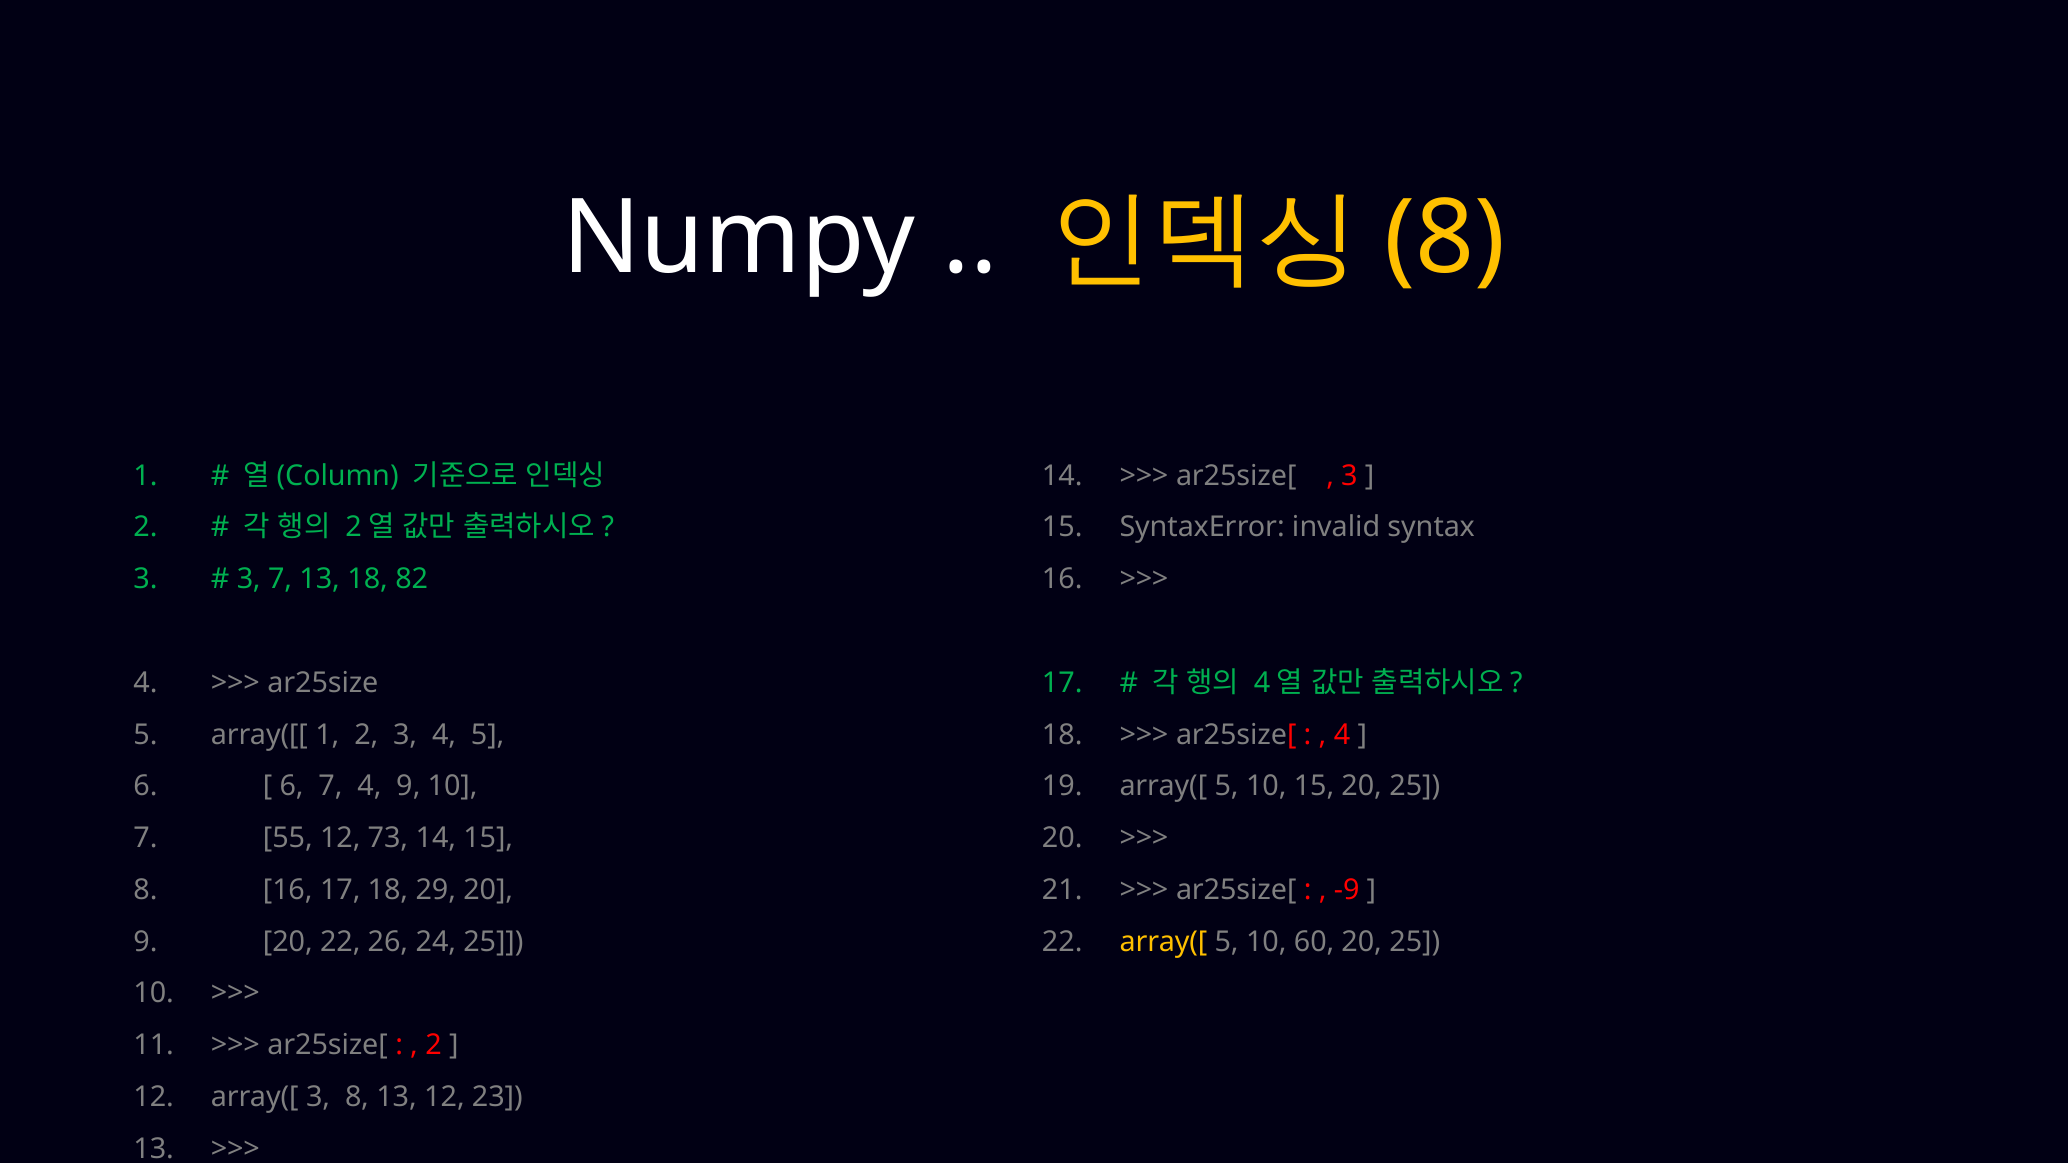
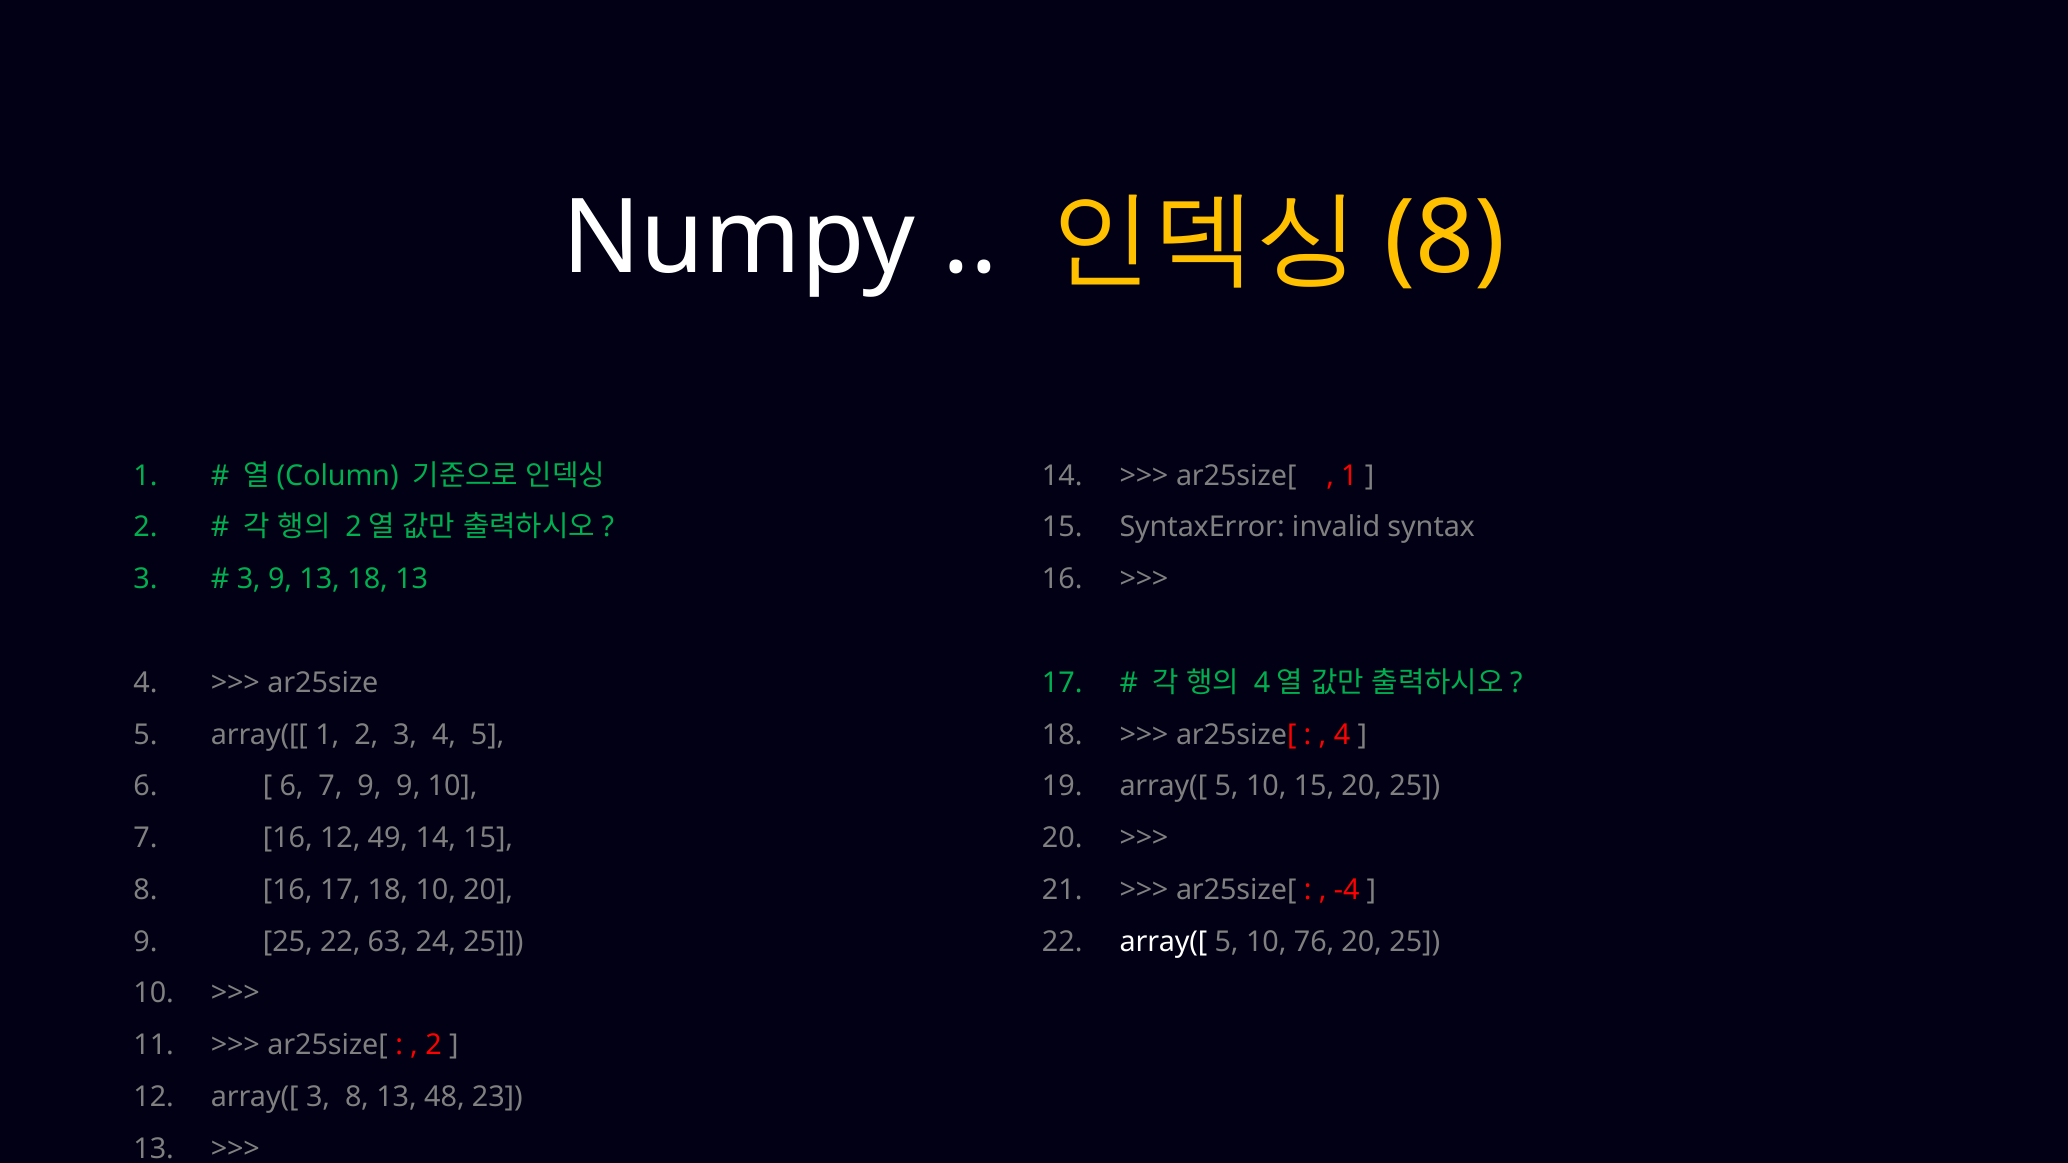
3: 3 -> 1 (1349, 476)
3 7: 7 -> 9 (280, 579)
18 82: 82 -> 13 (412, 579)
7 4: 4 -> 9 (369, 787)
7 55: 55 -> 16 (288, 838)
73: 73 -> 49 (388, 838)
18 29: 29 -> 10 (436, 890)
-9: -9 -> -4 (1347, 890)
9 20: 20 -> 25 (288, 942)
26: 26 -> 63 (388, 942)
array([ colour: yellow -> white (1163, 942)
60: 60 -> 76 (1314, 942)
13 12: 12 -> 48 (444, 1097)
